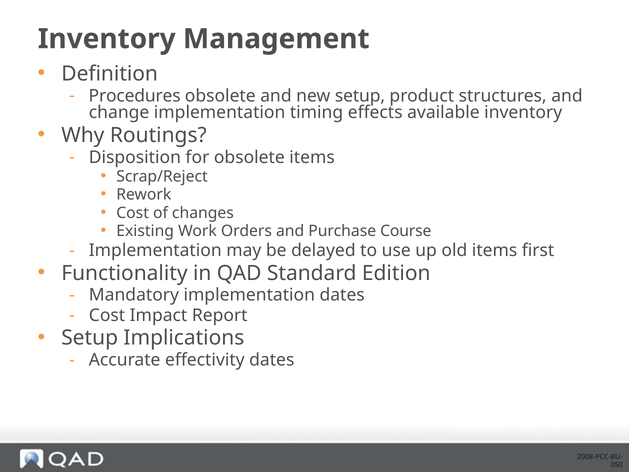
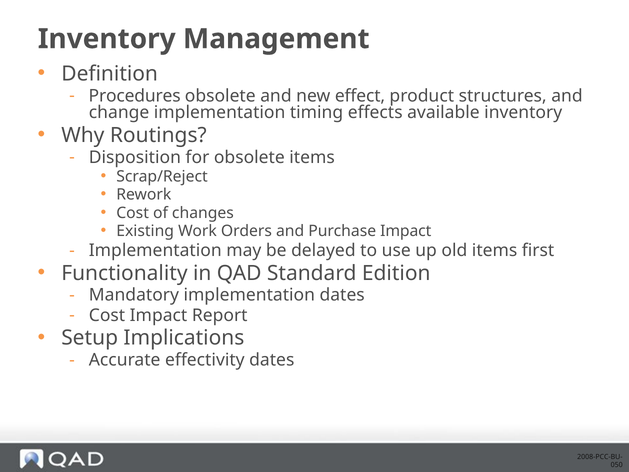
new setup: setup -> effect (360, 96)
Purchase Course: Course -> Impact (406, 231)
